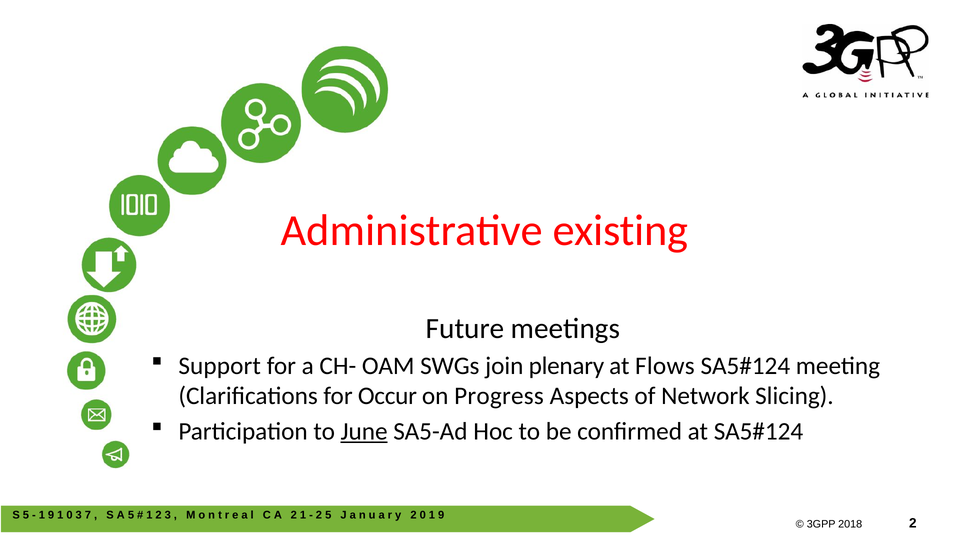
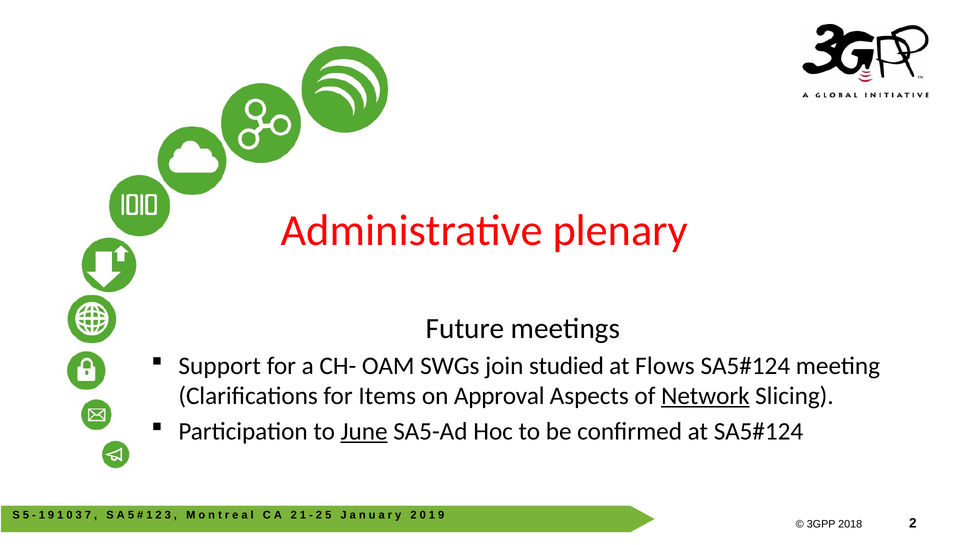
existing: existing -> plenary (620, 231)
plenary: plenary -> studied (566, 366)
Occur: Occur -> Items (387, 396)
Progress: Progress -> Approval (499, 396)
Network underline: none -> present (705, 396)
